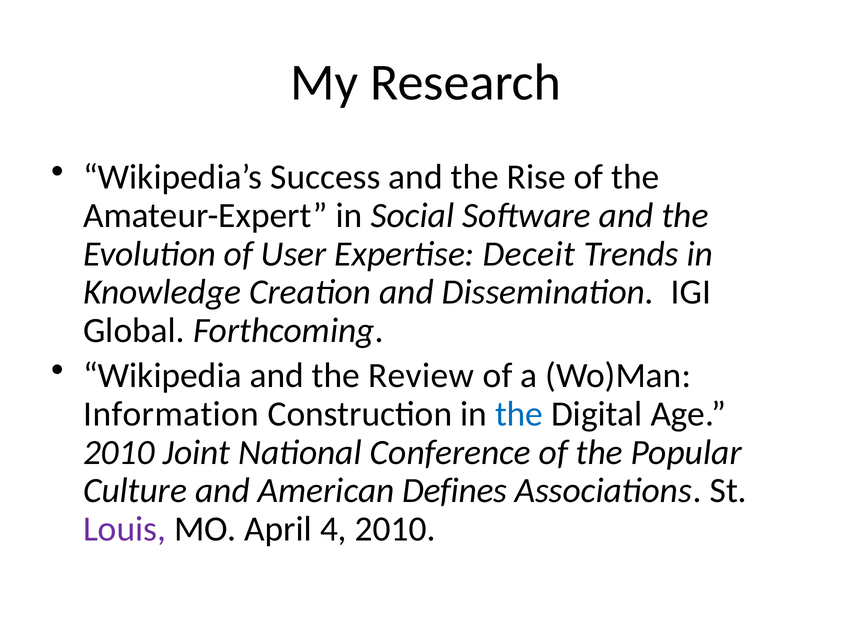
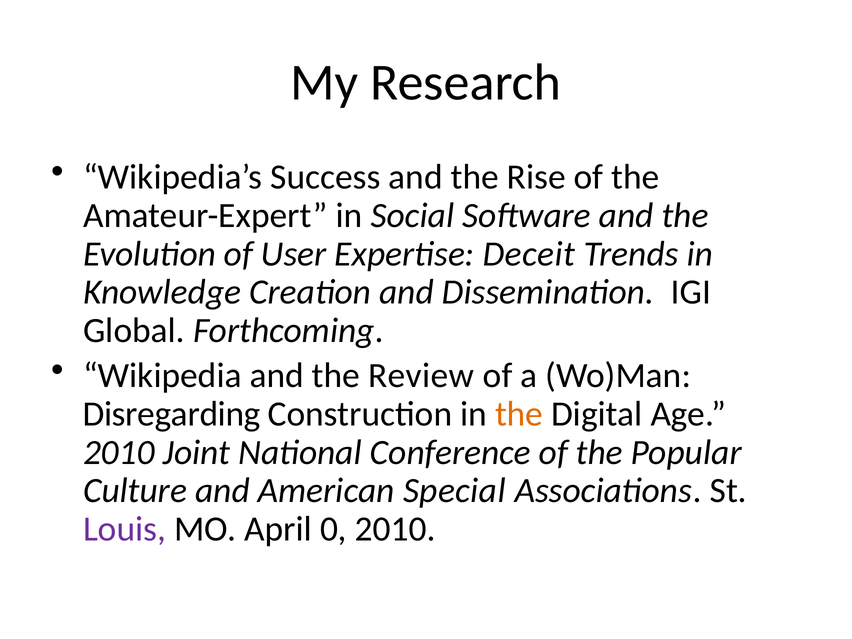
Information: Information -> Disregarding (172, 414)
the colour: blue -> orange (519, 414)
Defines: Defines -> Special (454, 491)
4: 4 -> 0 (333, 529)
